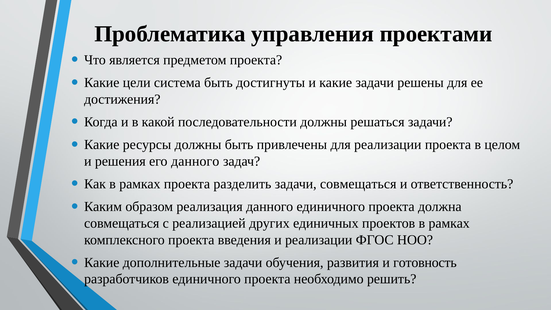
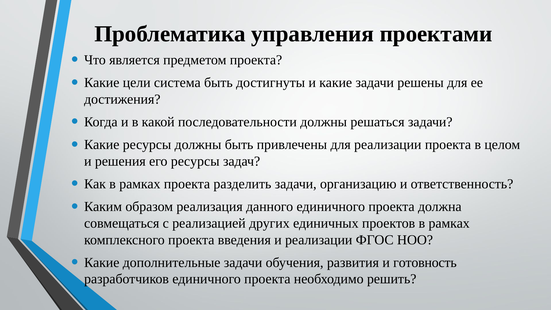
его данного: данного -> ресурсы (195, 161)
задачи совмещаться: совмещаться -> организацию (358, 184)
